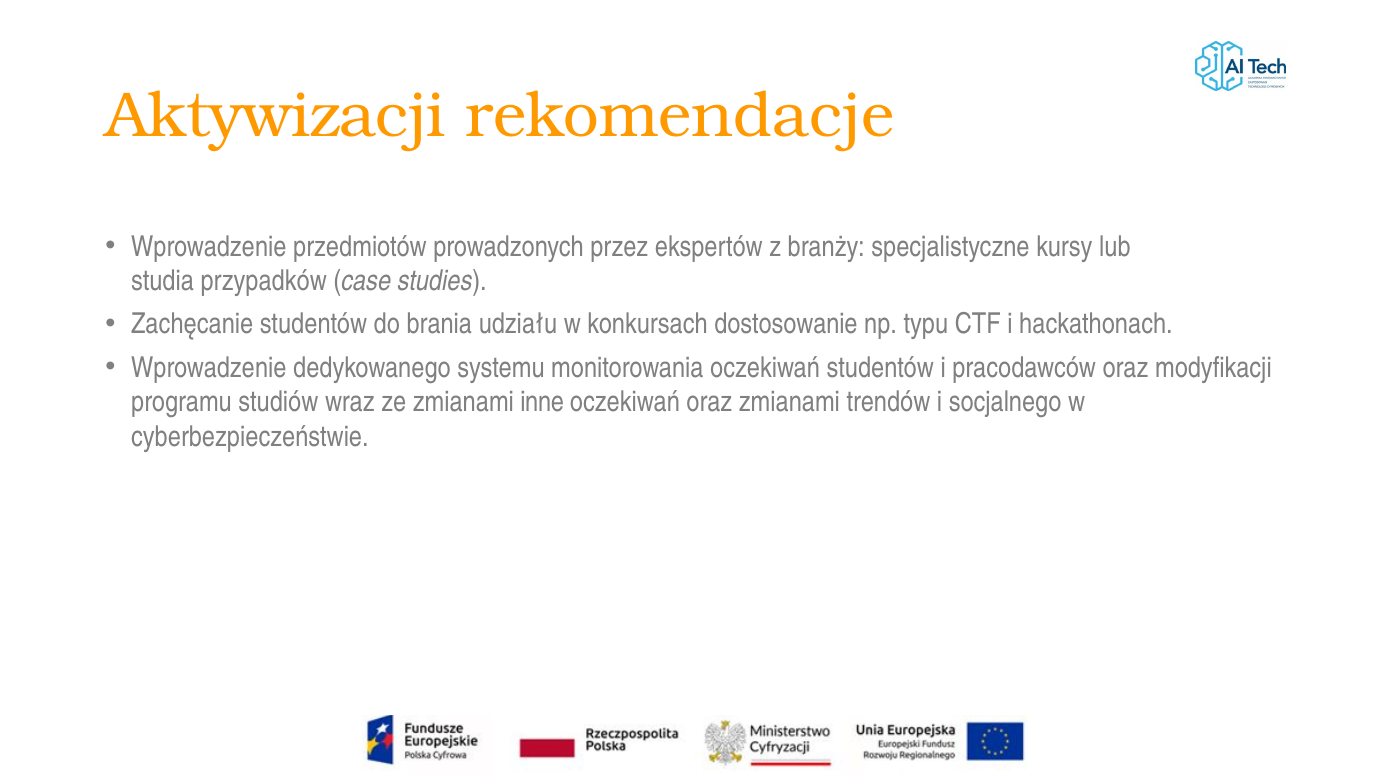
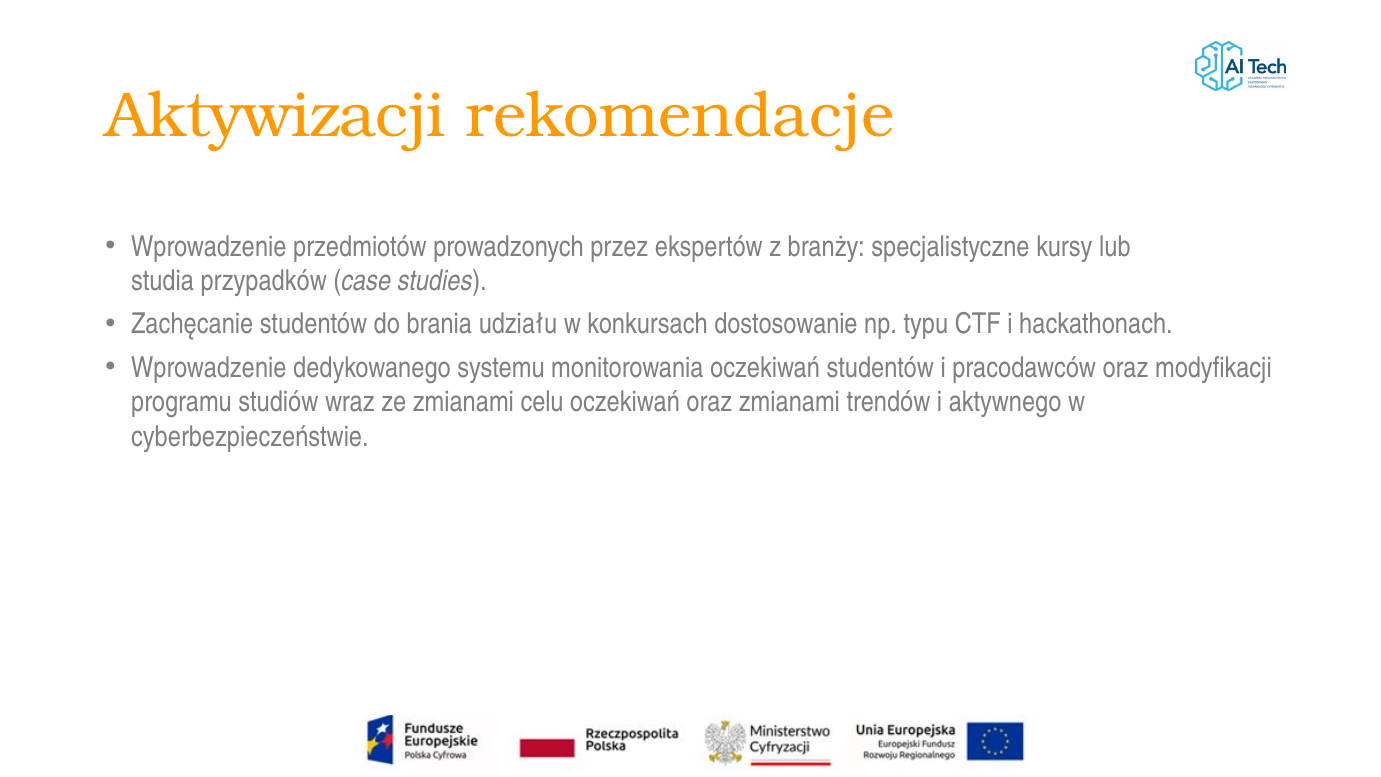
inne: inne -> celu (542, 402)
socjalnego: socjalnego -> aktywnego (1005, 402)
